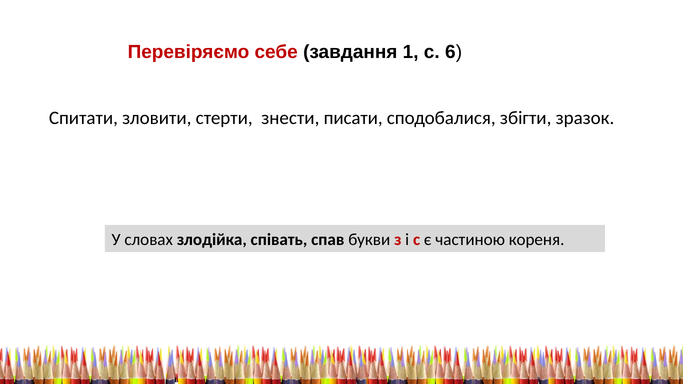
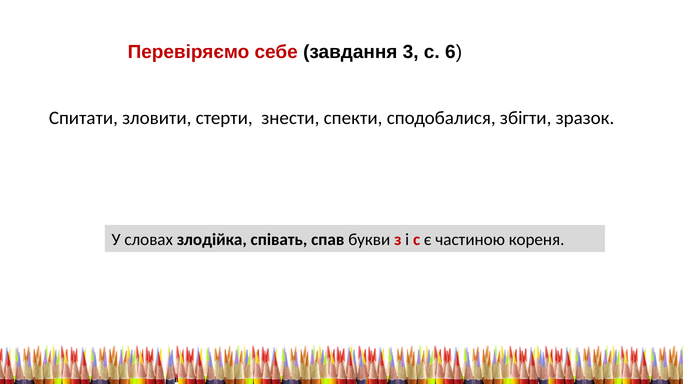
1: 1 -> 3 (411, 52)
писати: писати -> спекти (353, 118)
